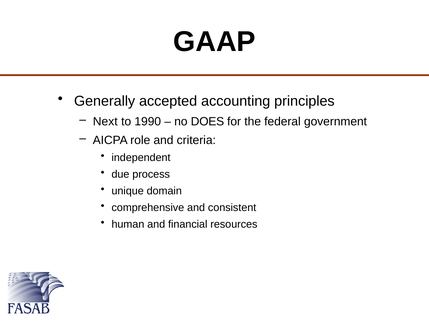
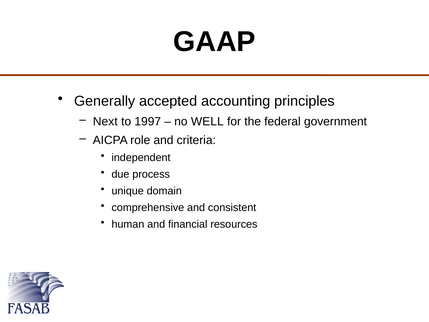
1990: 1990 -> 1997 (148, 122)
DOES: DOES -> WELL (207, 122)
